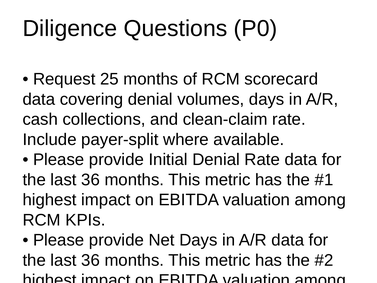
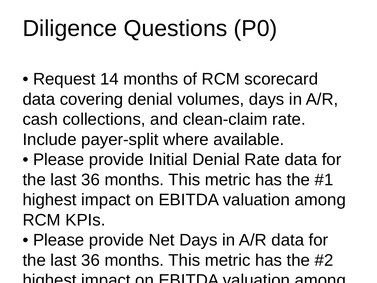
25: 25 -> 14 (109, 79)
